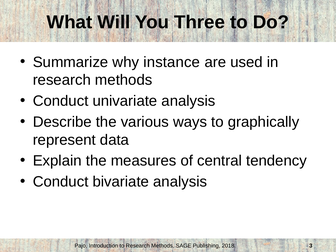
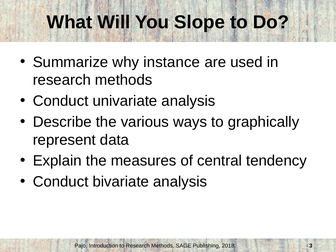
Three: Three -> Slope (200, 22)
